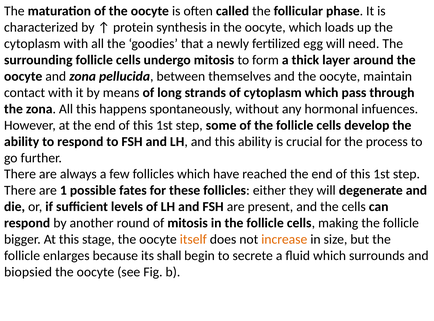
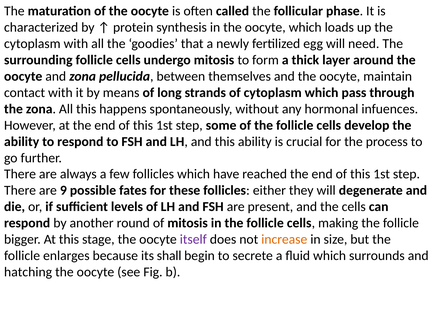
1: 1 -> 9 (63, 191)
itself colour: orange -> purple (193, 240)
biopsied: biopsied -> hatching (28, 272)
